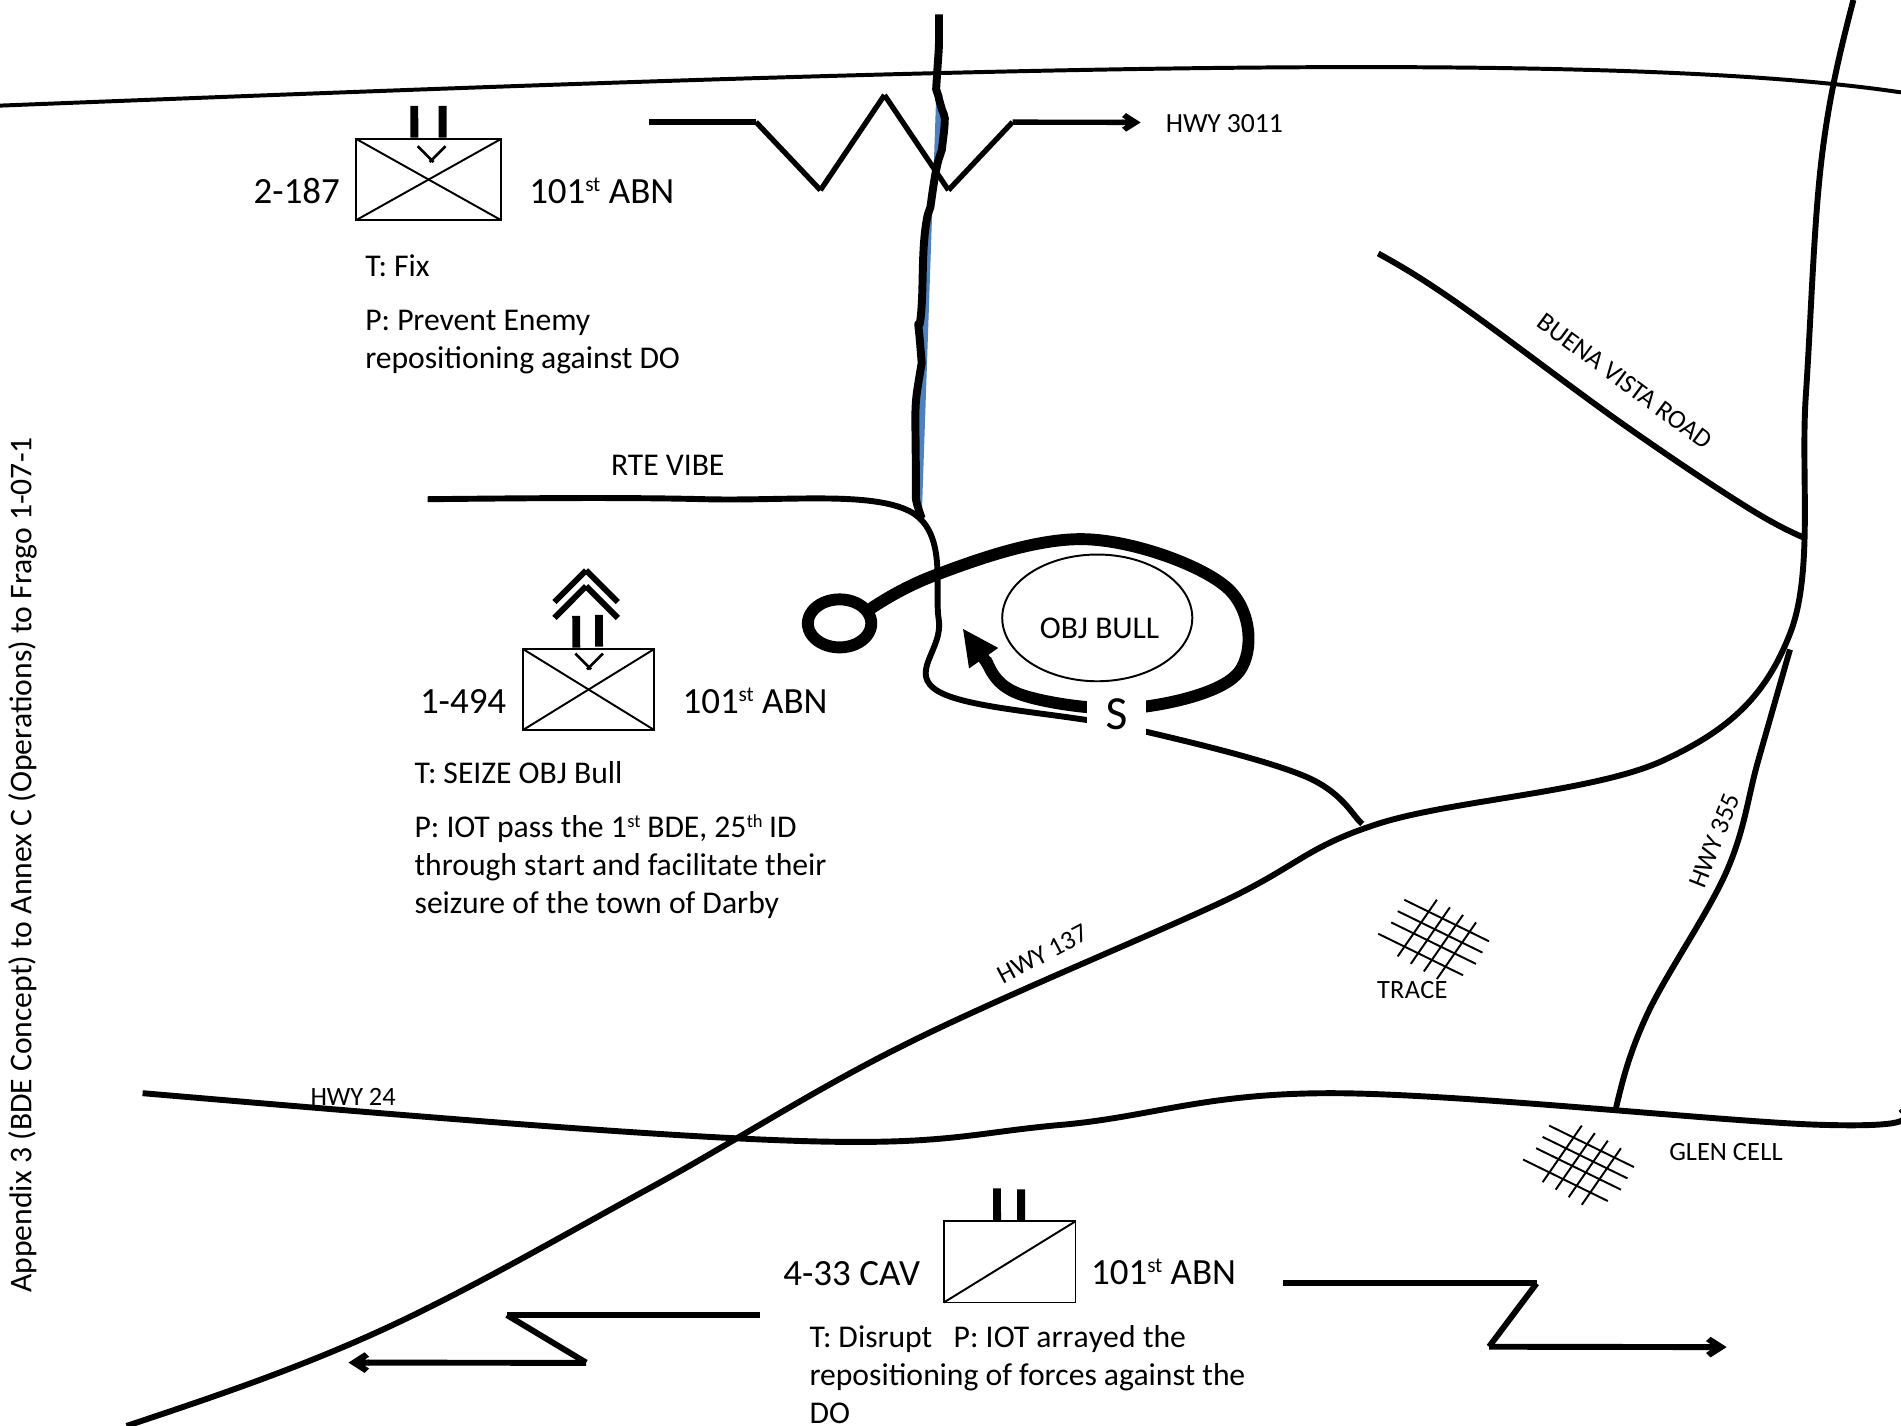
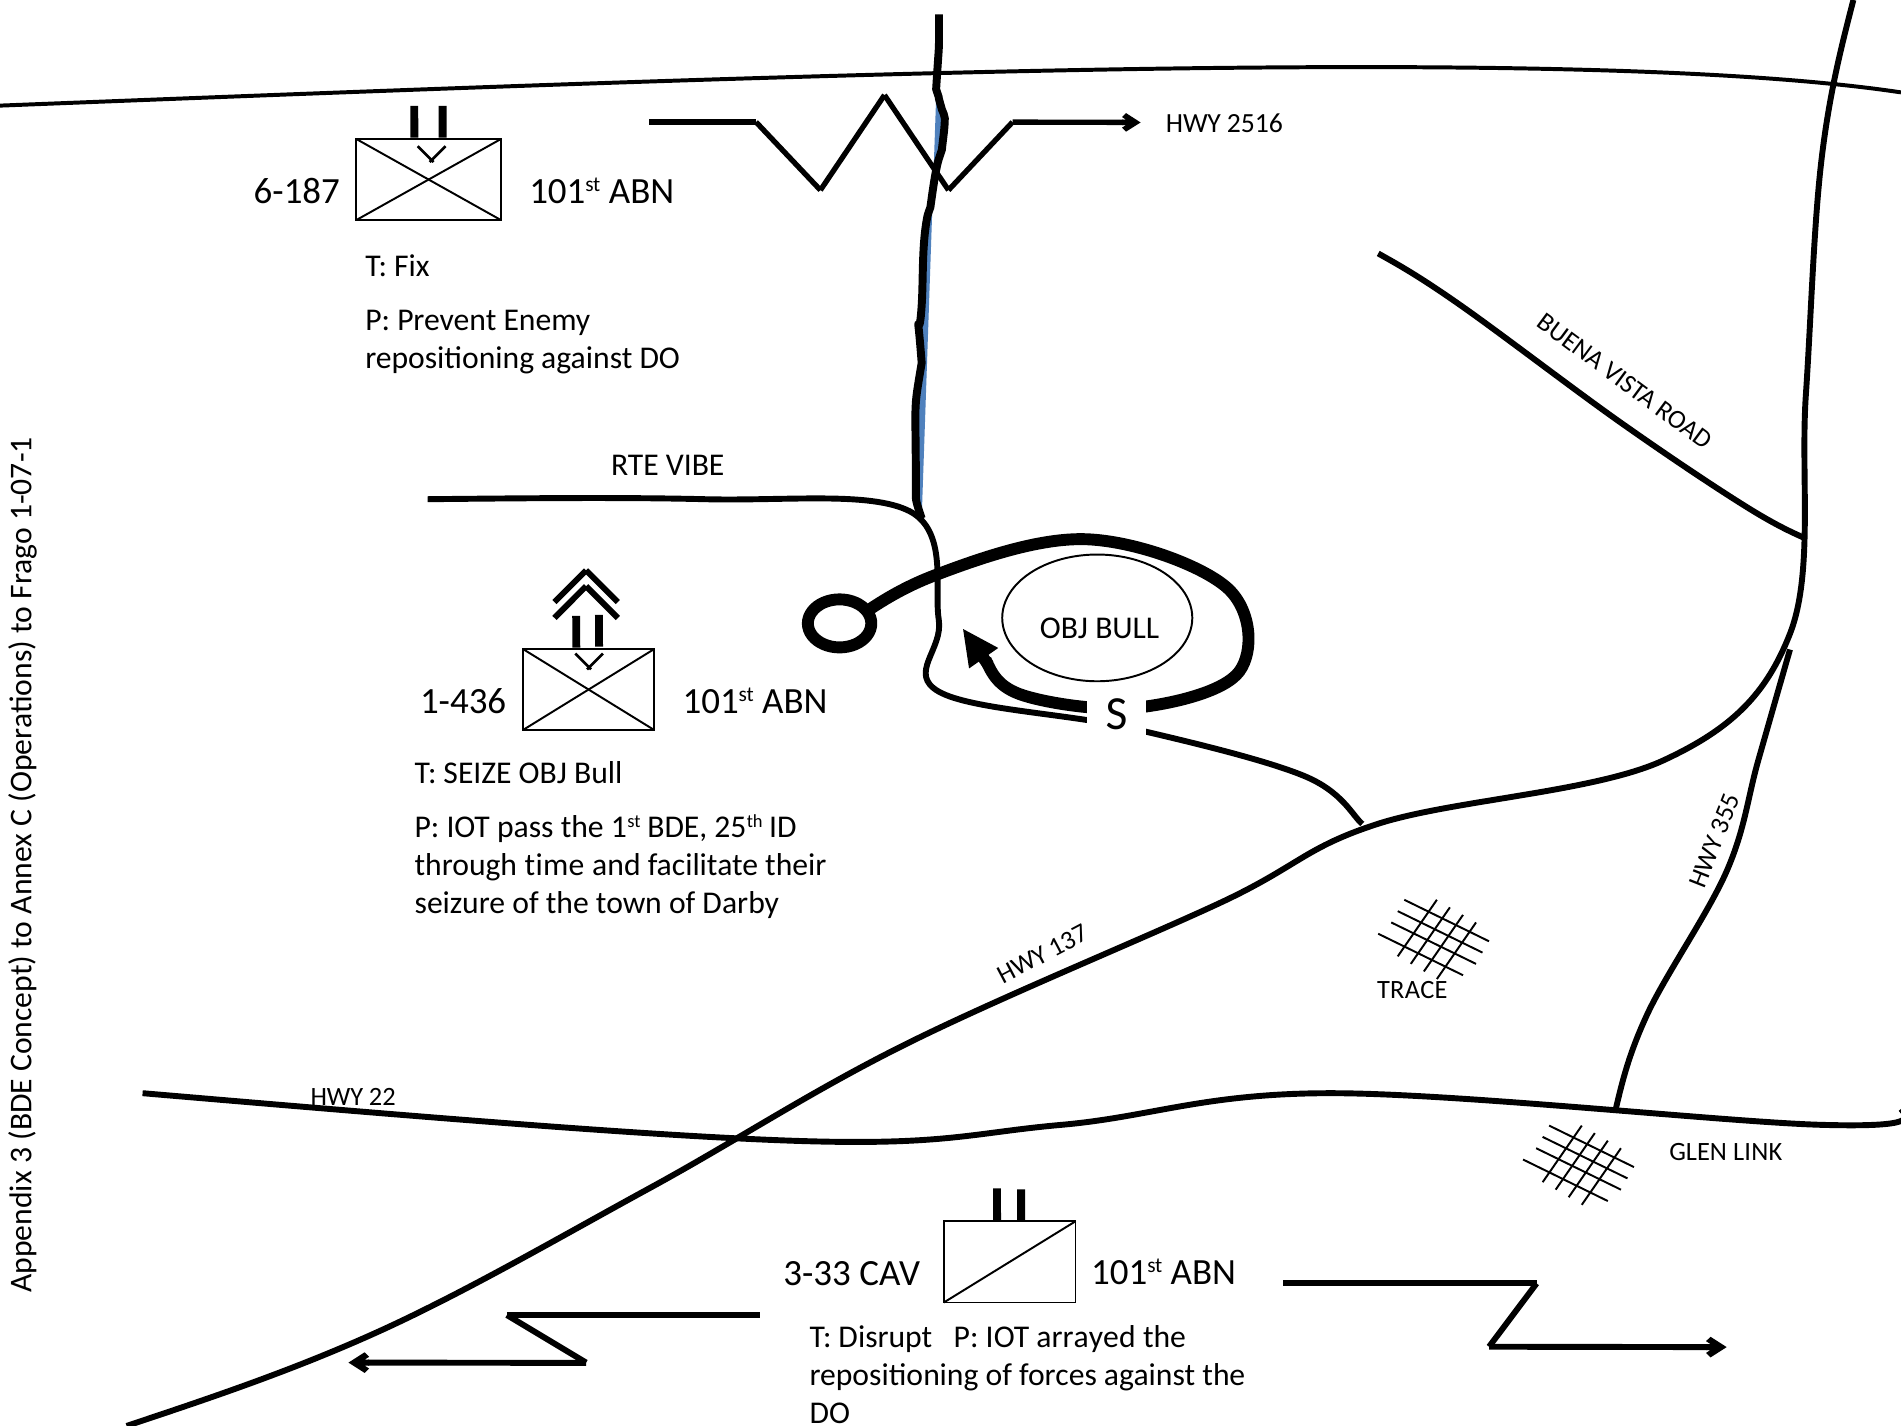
3011: 3011 -> 2516 (1255, 123)
2-187: 2-187 -> 6-187 (297, 191)
1-494: 1-494 -> 1-436 (463, 701)
start: start -> time (554, 865)
24: 24 -> 22 (382, 1096)
CELL: CELL -> LINK (1758, 1152)
4-33: 4-33 -> 3-33 (817, 1273)
